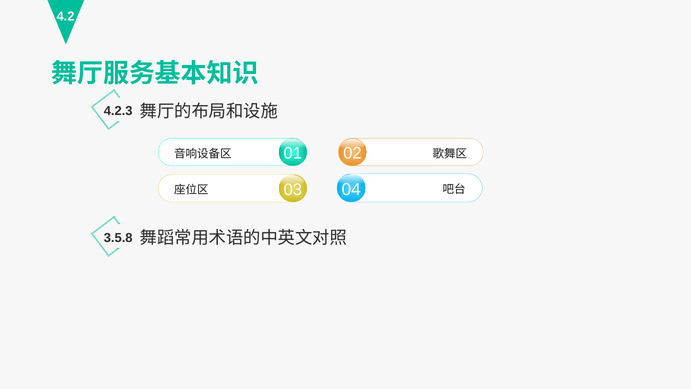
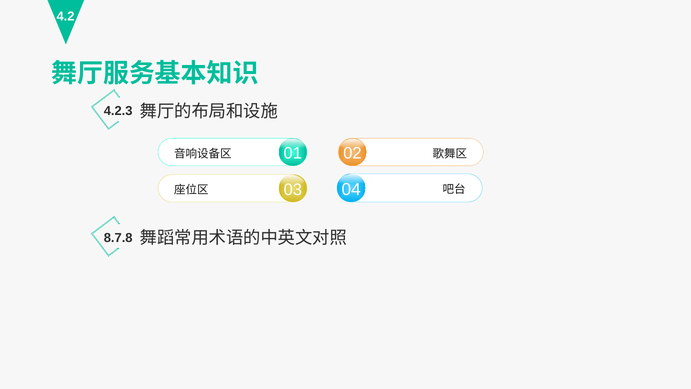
3.5.8: 3.5.8 -> 8.7.8 (118, 238)
